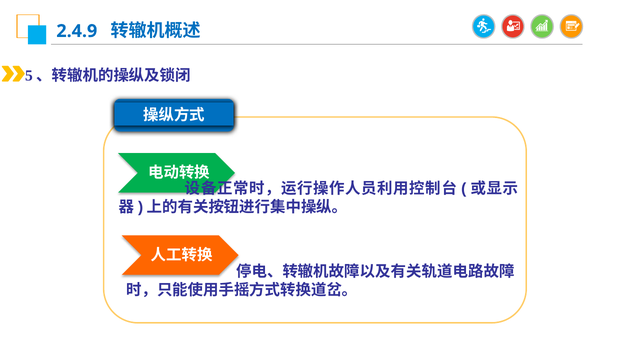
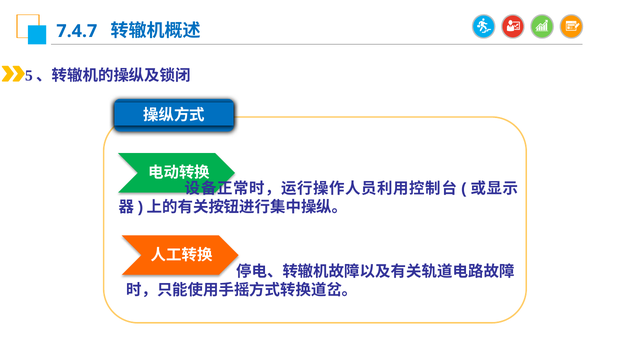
2.4.9: 2.4.9 -> 7.4.7 (77, 31)
